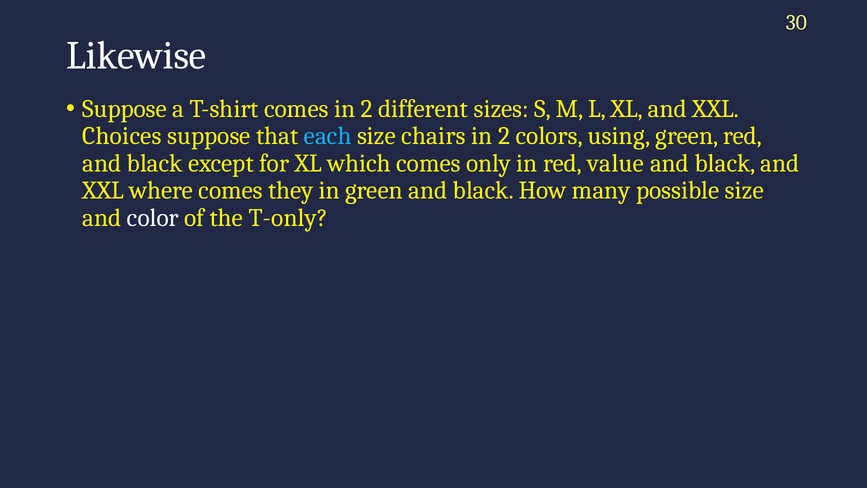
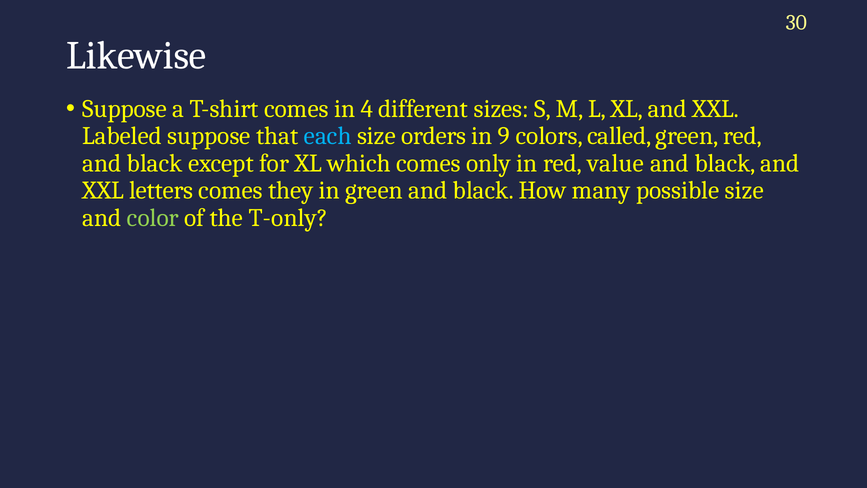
comes in 2: 2 -> 4 (367, 109)
Choices: Choices -> Labeled (122, 136)
chairs: chairs -> orders (434, 136)
2: 2 -> 9 (504, 136)
using: using -> called (619, 136)
where: where -> letters (161, 190)
color colour: white -> light green (153, 218)
